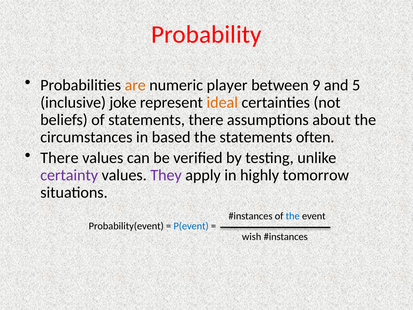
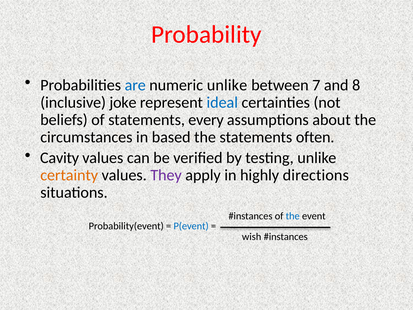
are colour: orange -> blue (135, 85)
numeric player: player -> unlike (227, 85)
9: 9 -> 7 (316, 85)
5: 5 -> 8 (356, 85)
ideal colour: orange -> blue (222, 102)
statements there: there -> every (206, 120)
There: There -> Cavity (60, 158)
certainty colour: purple -> orange (69, 175)
tomorrow: tomorrow -> directions (316, 175)
